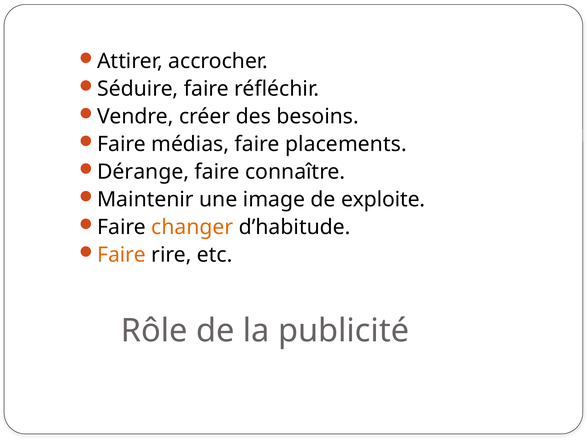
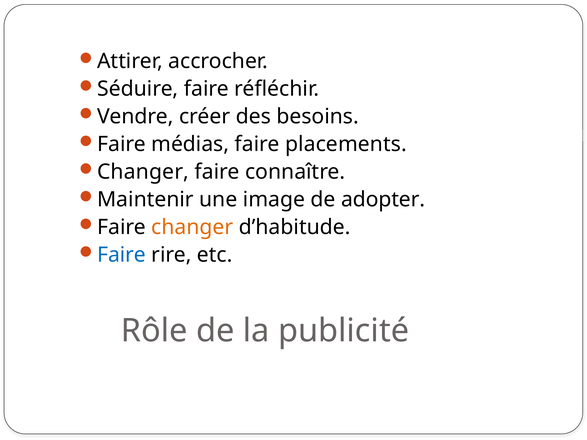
Dérange: Dérange -> Changer (143, 172)
exploite: exploite -> adopter (383, 200)
Faire colour: orange -> blue (121, 255)
